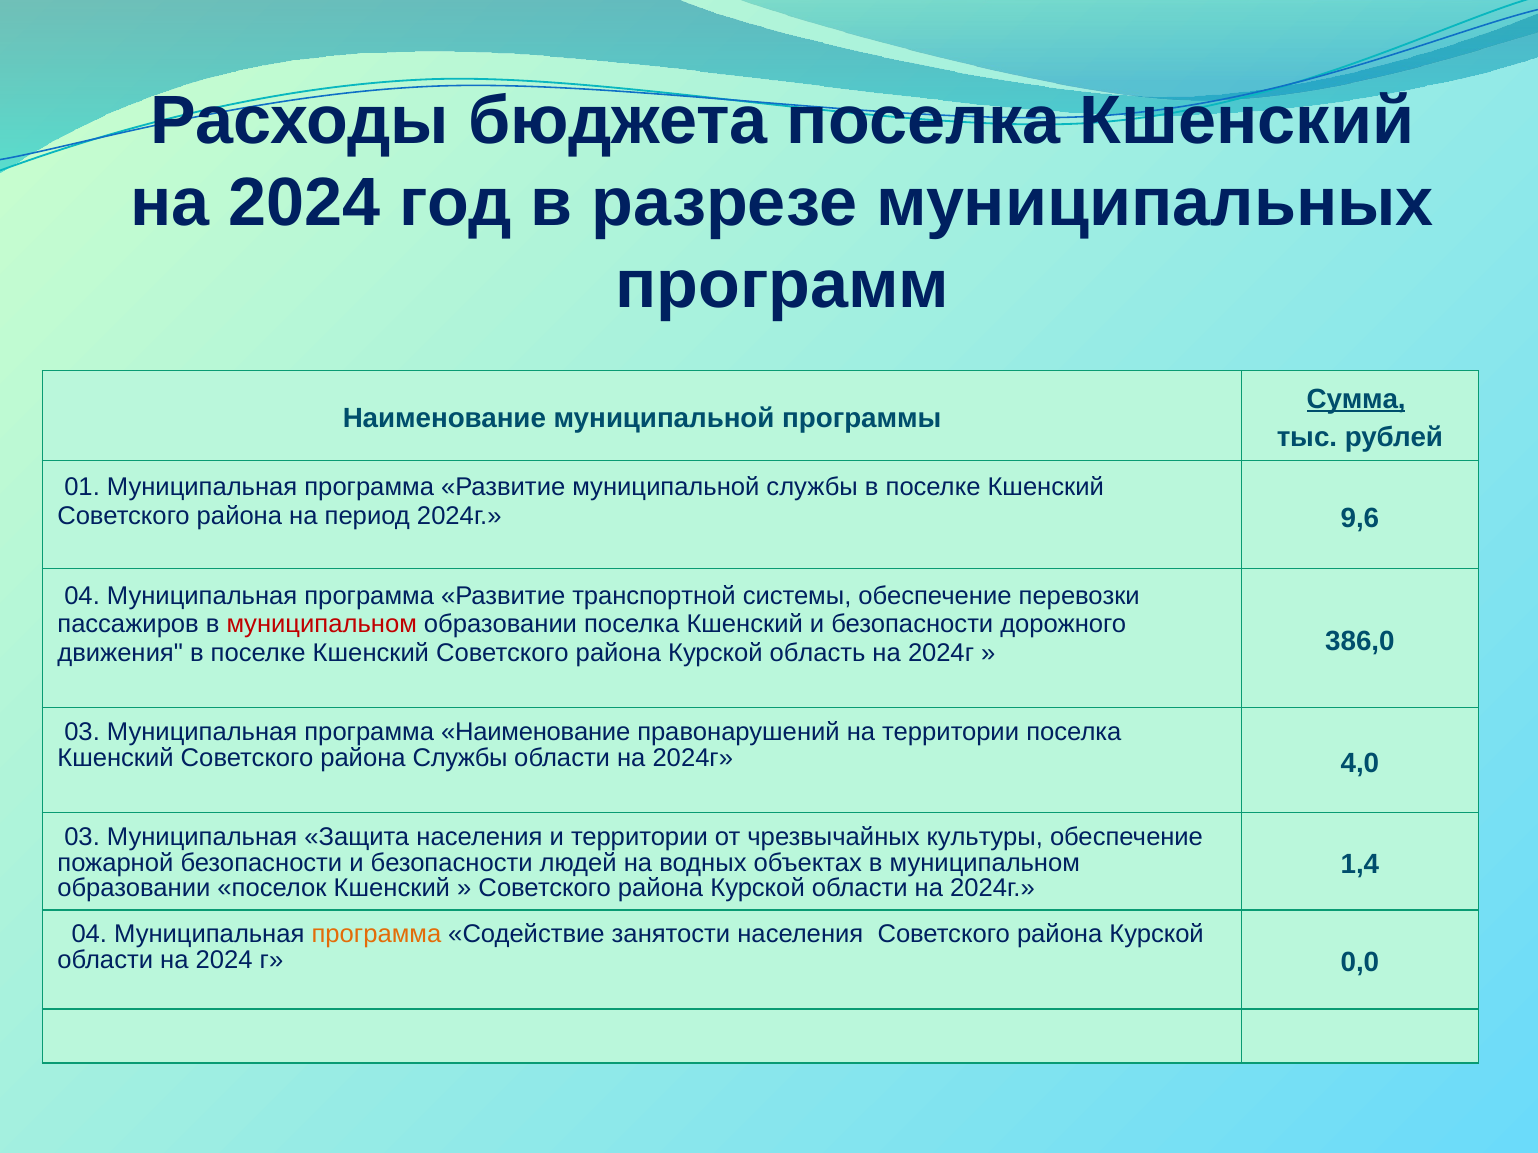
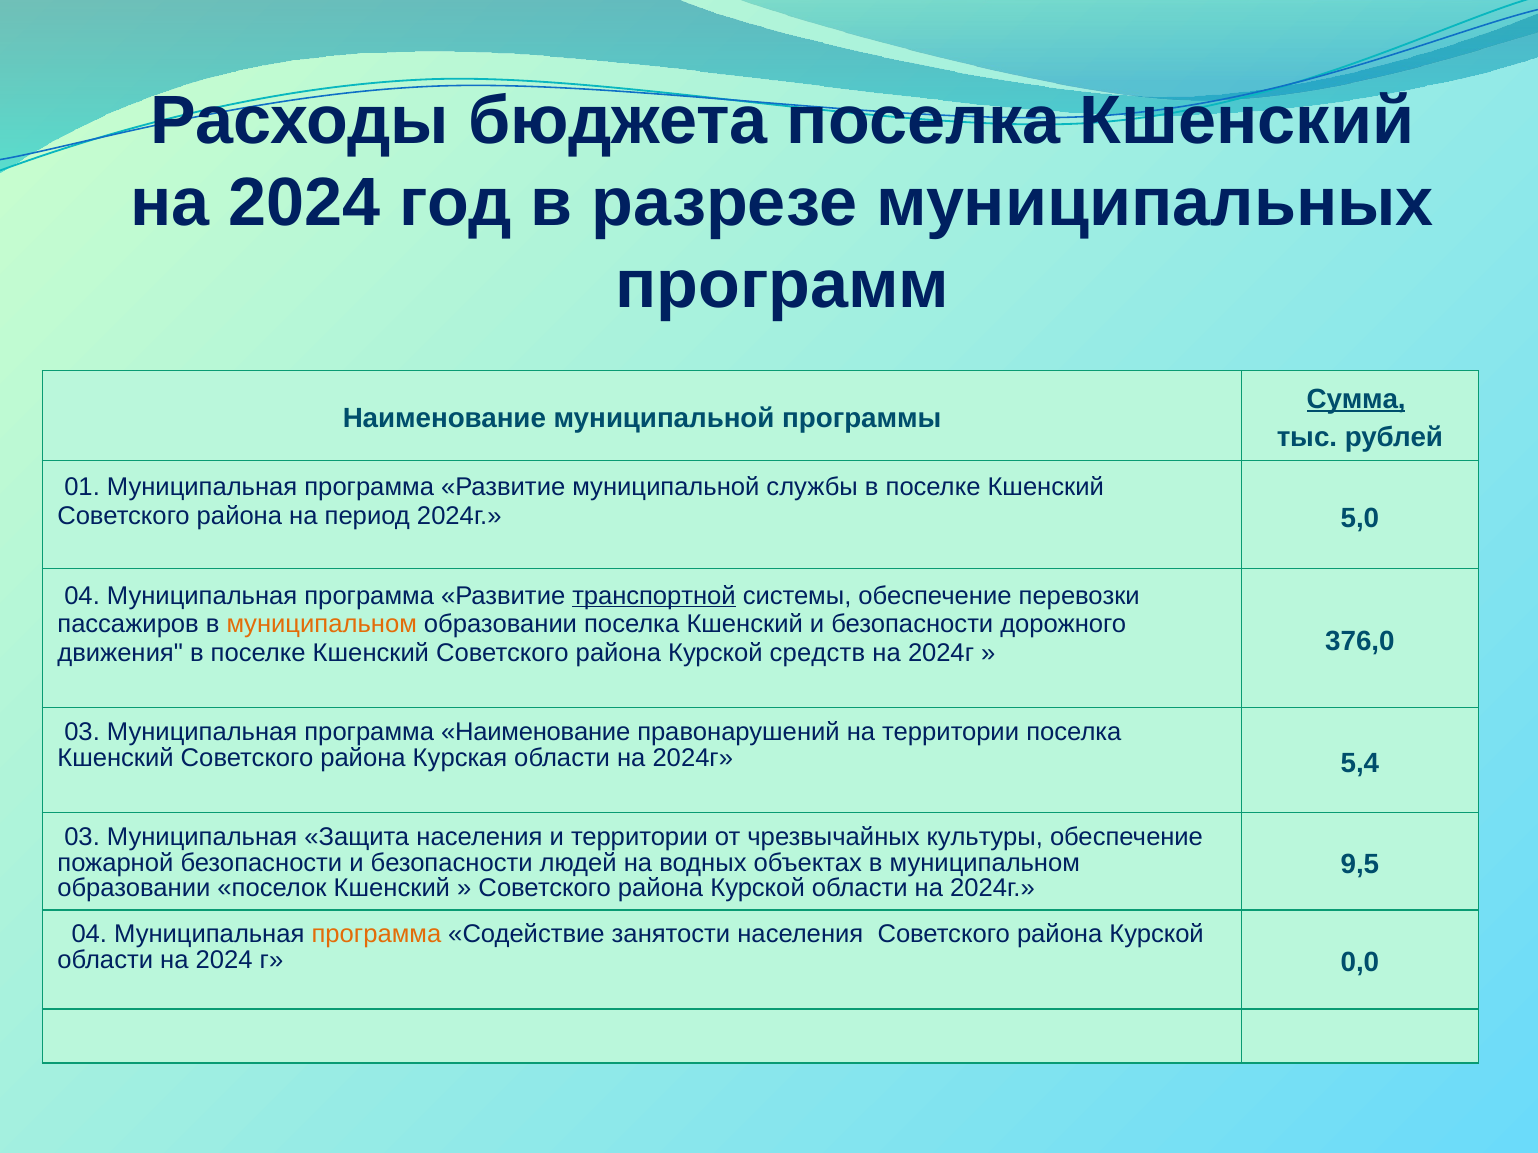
9,6: 9,6 -> 5,0 (1360, 519)
транспортной underline: none -> present (654, 596)
муниципальном colour: red -> orange (322, 625)
область: область -> средств (817, 653)
386,0: 386,0 -> 376,0 (1360, 642)
района Службы: Службы -> Курская (460, 758)
4,0: 4,0 -> 5,4 (1360, 763)
1,4: 1,4 -> 9,5 (1360, 865)
